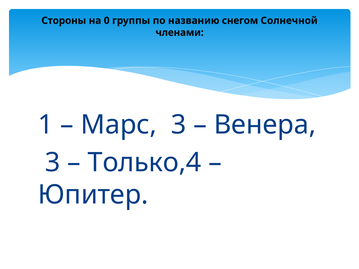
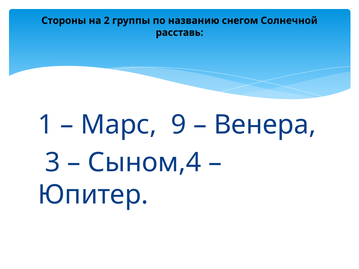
0: 0 -> 2 (107, 21)
членами: членами -> расставь (180, 33)
Марс 3: 3 -> 9 (179, 125)
Только,4: Только,4 -> Сыном,4 (144, 163)
